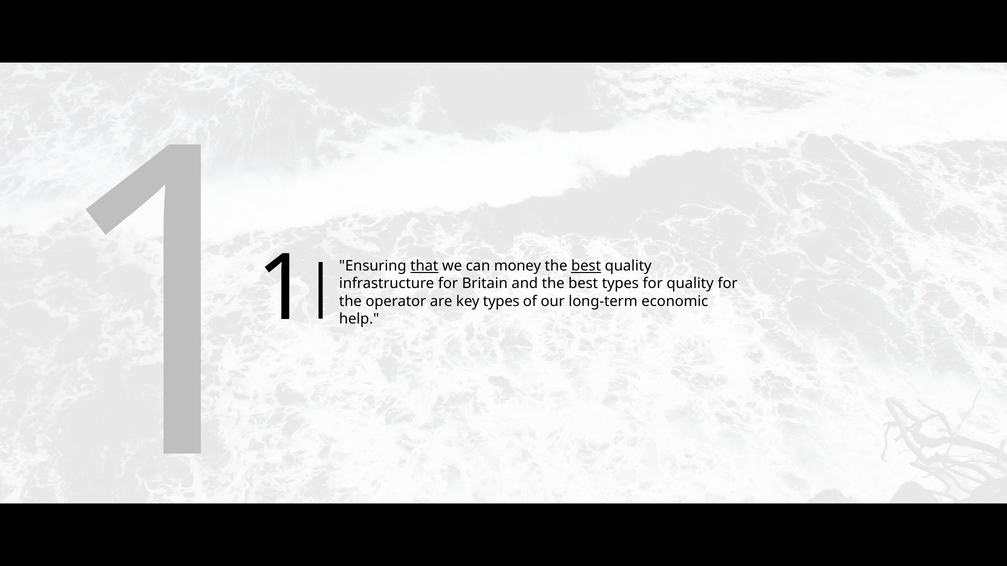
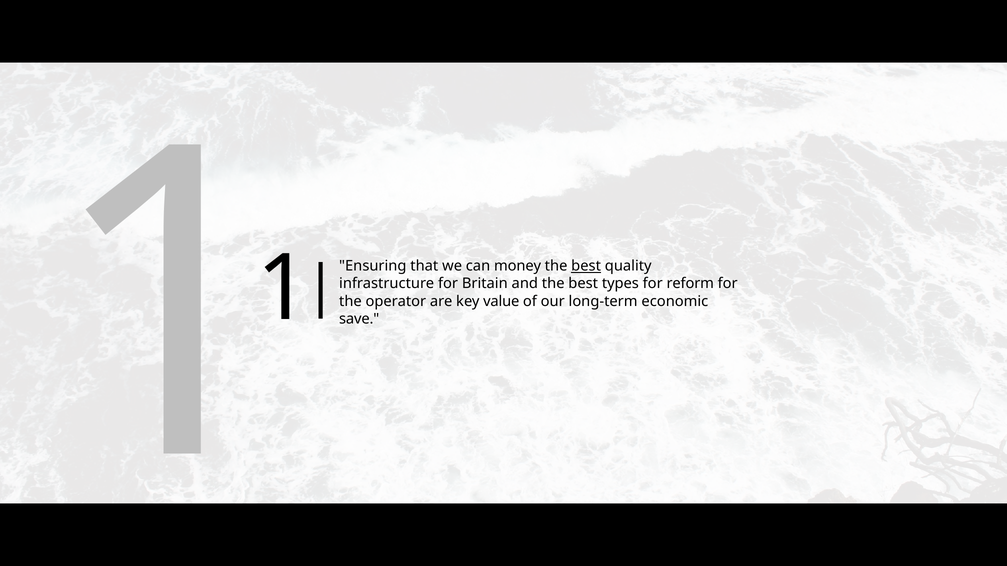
that underline: present -> none (424, 266)
for quality: quality -> reform (690, 284)
key types: types -> value (501, 302)
help: help -> save (359, 319)
